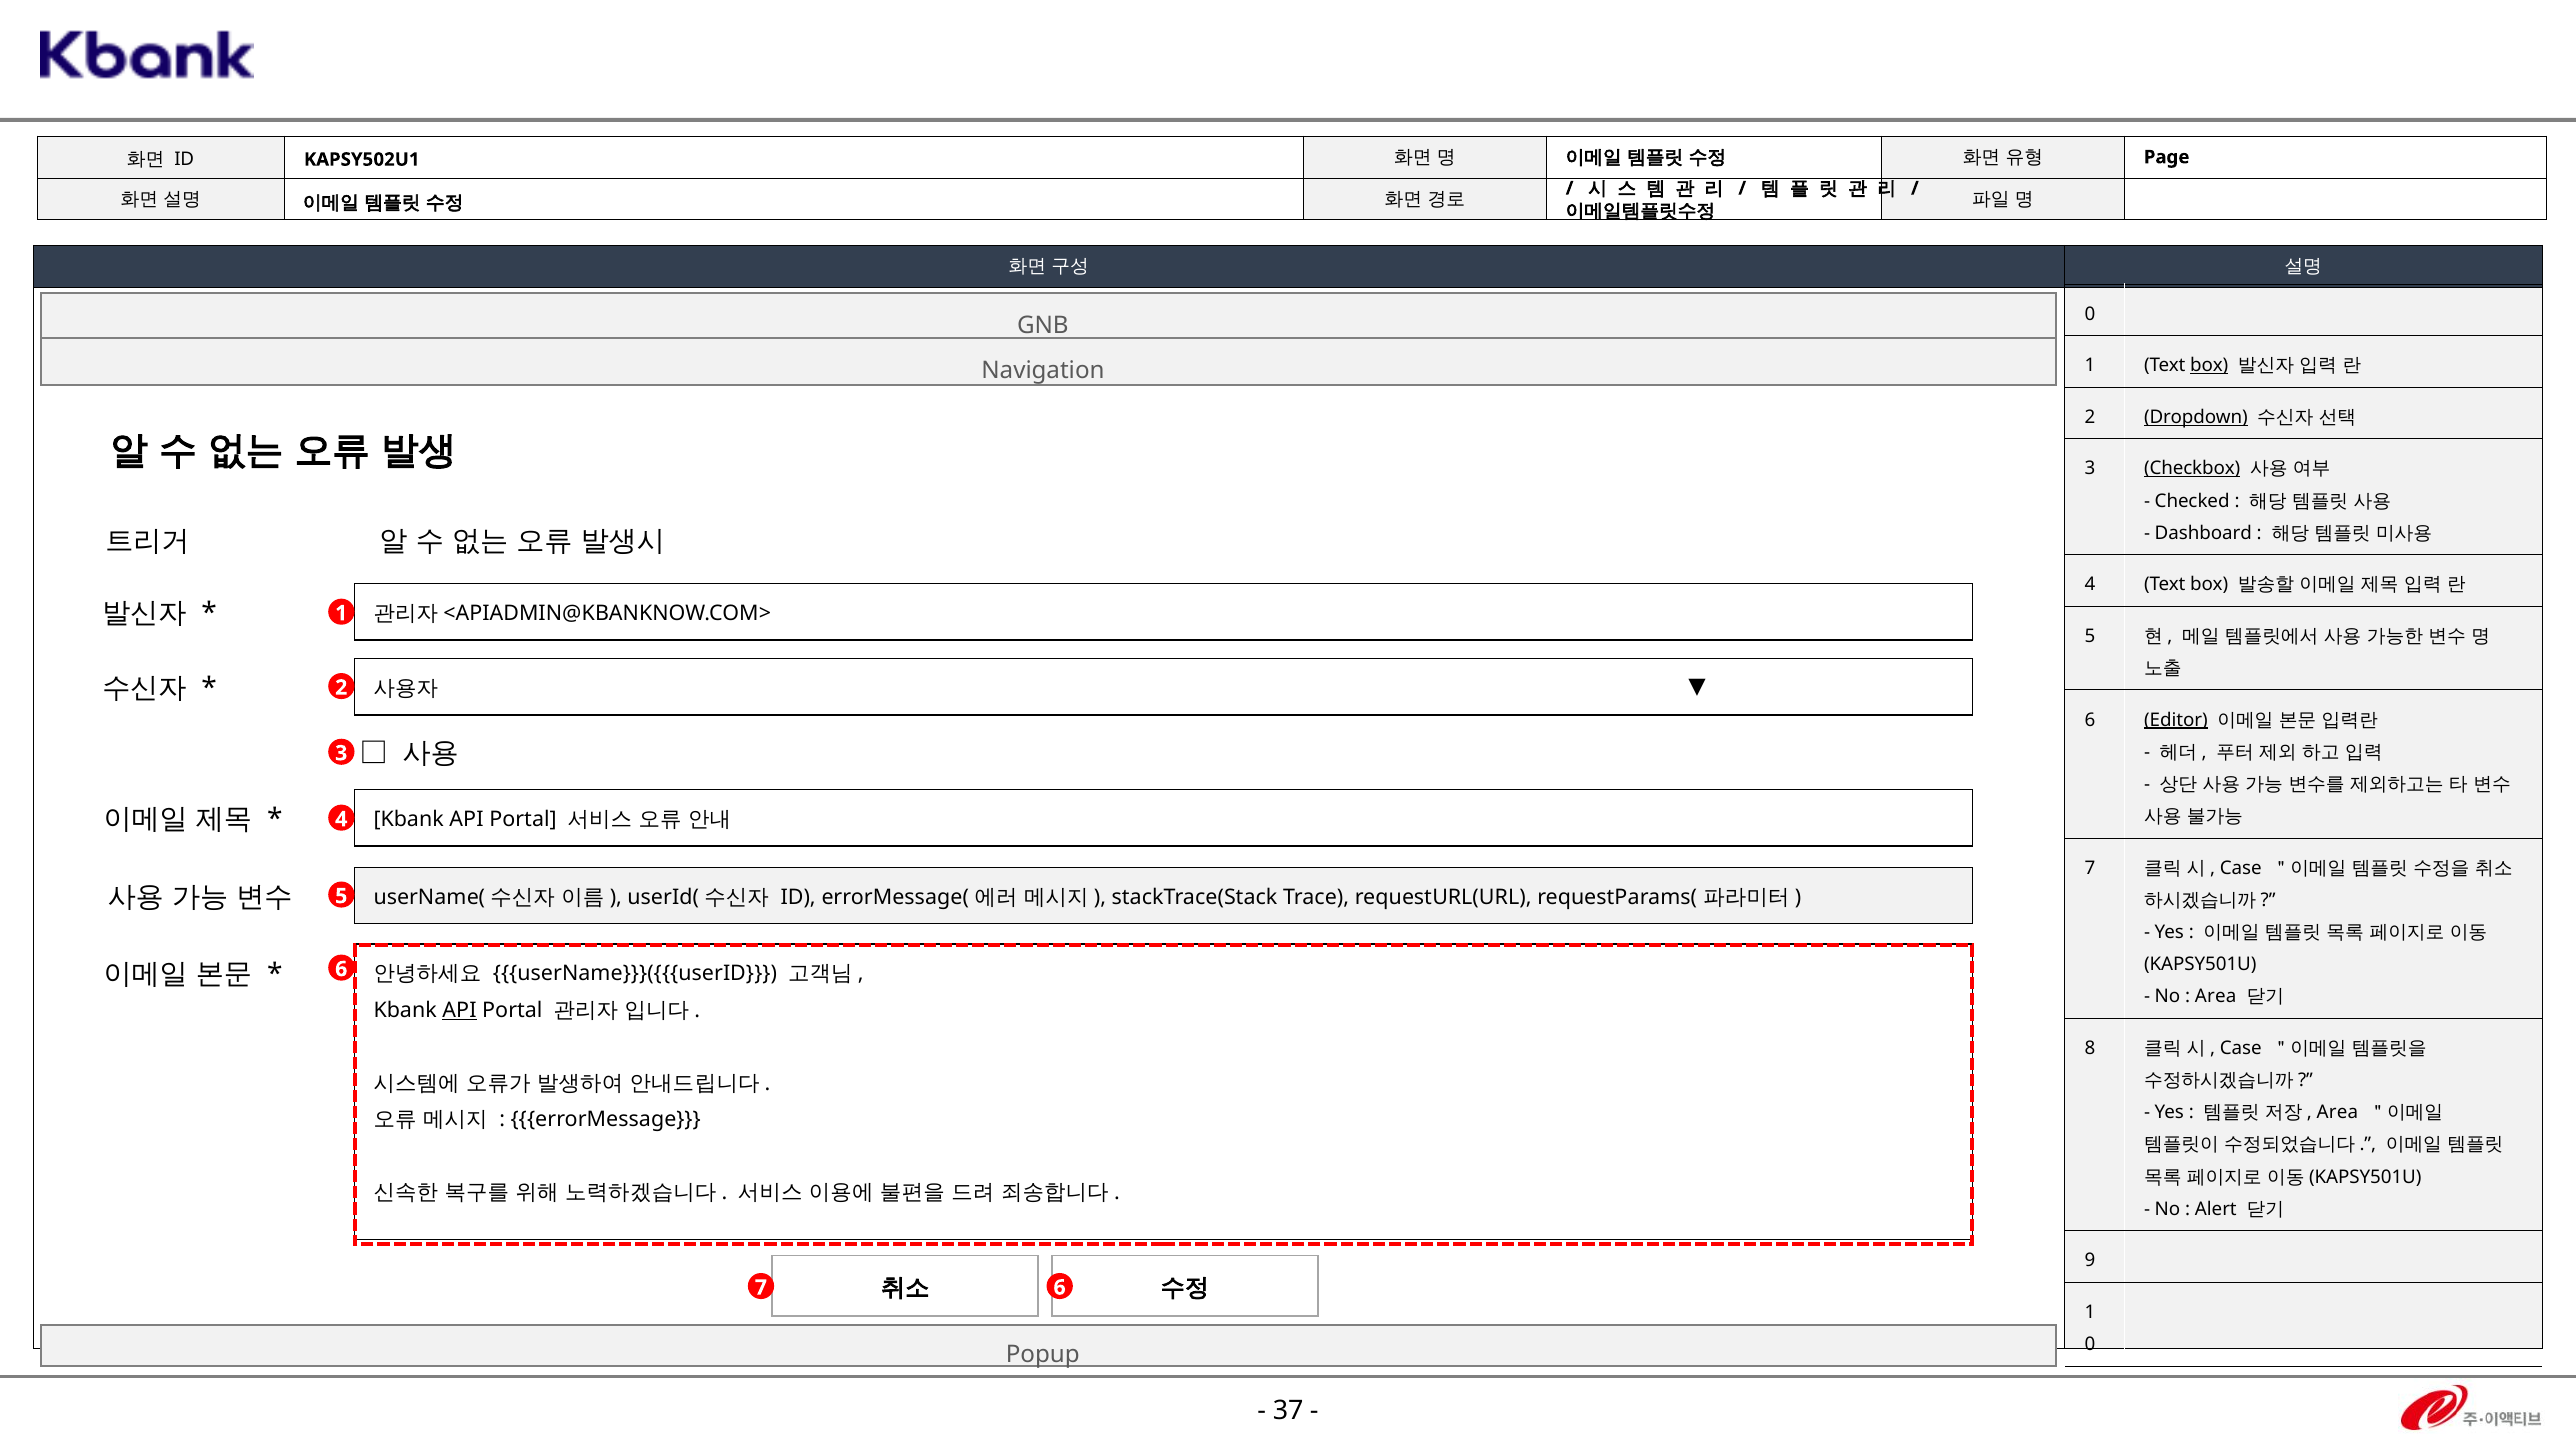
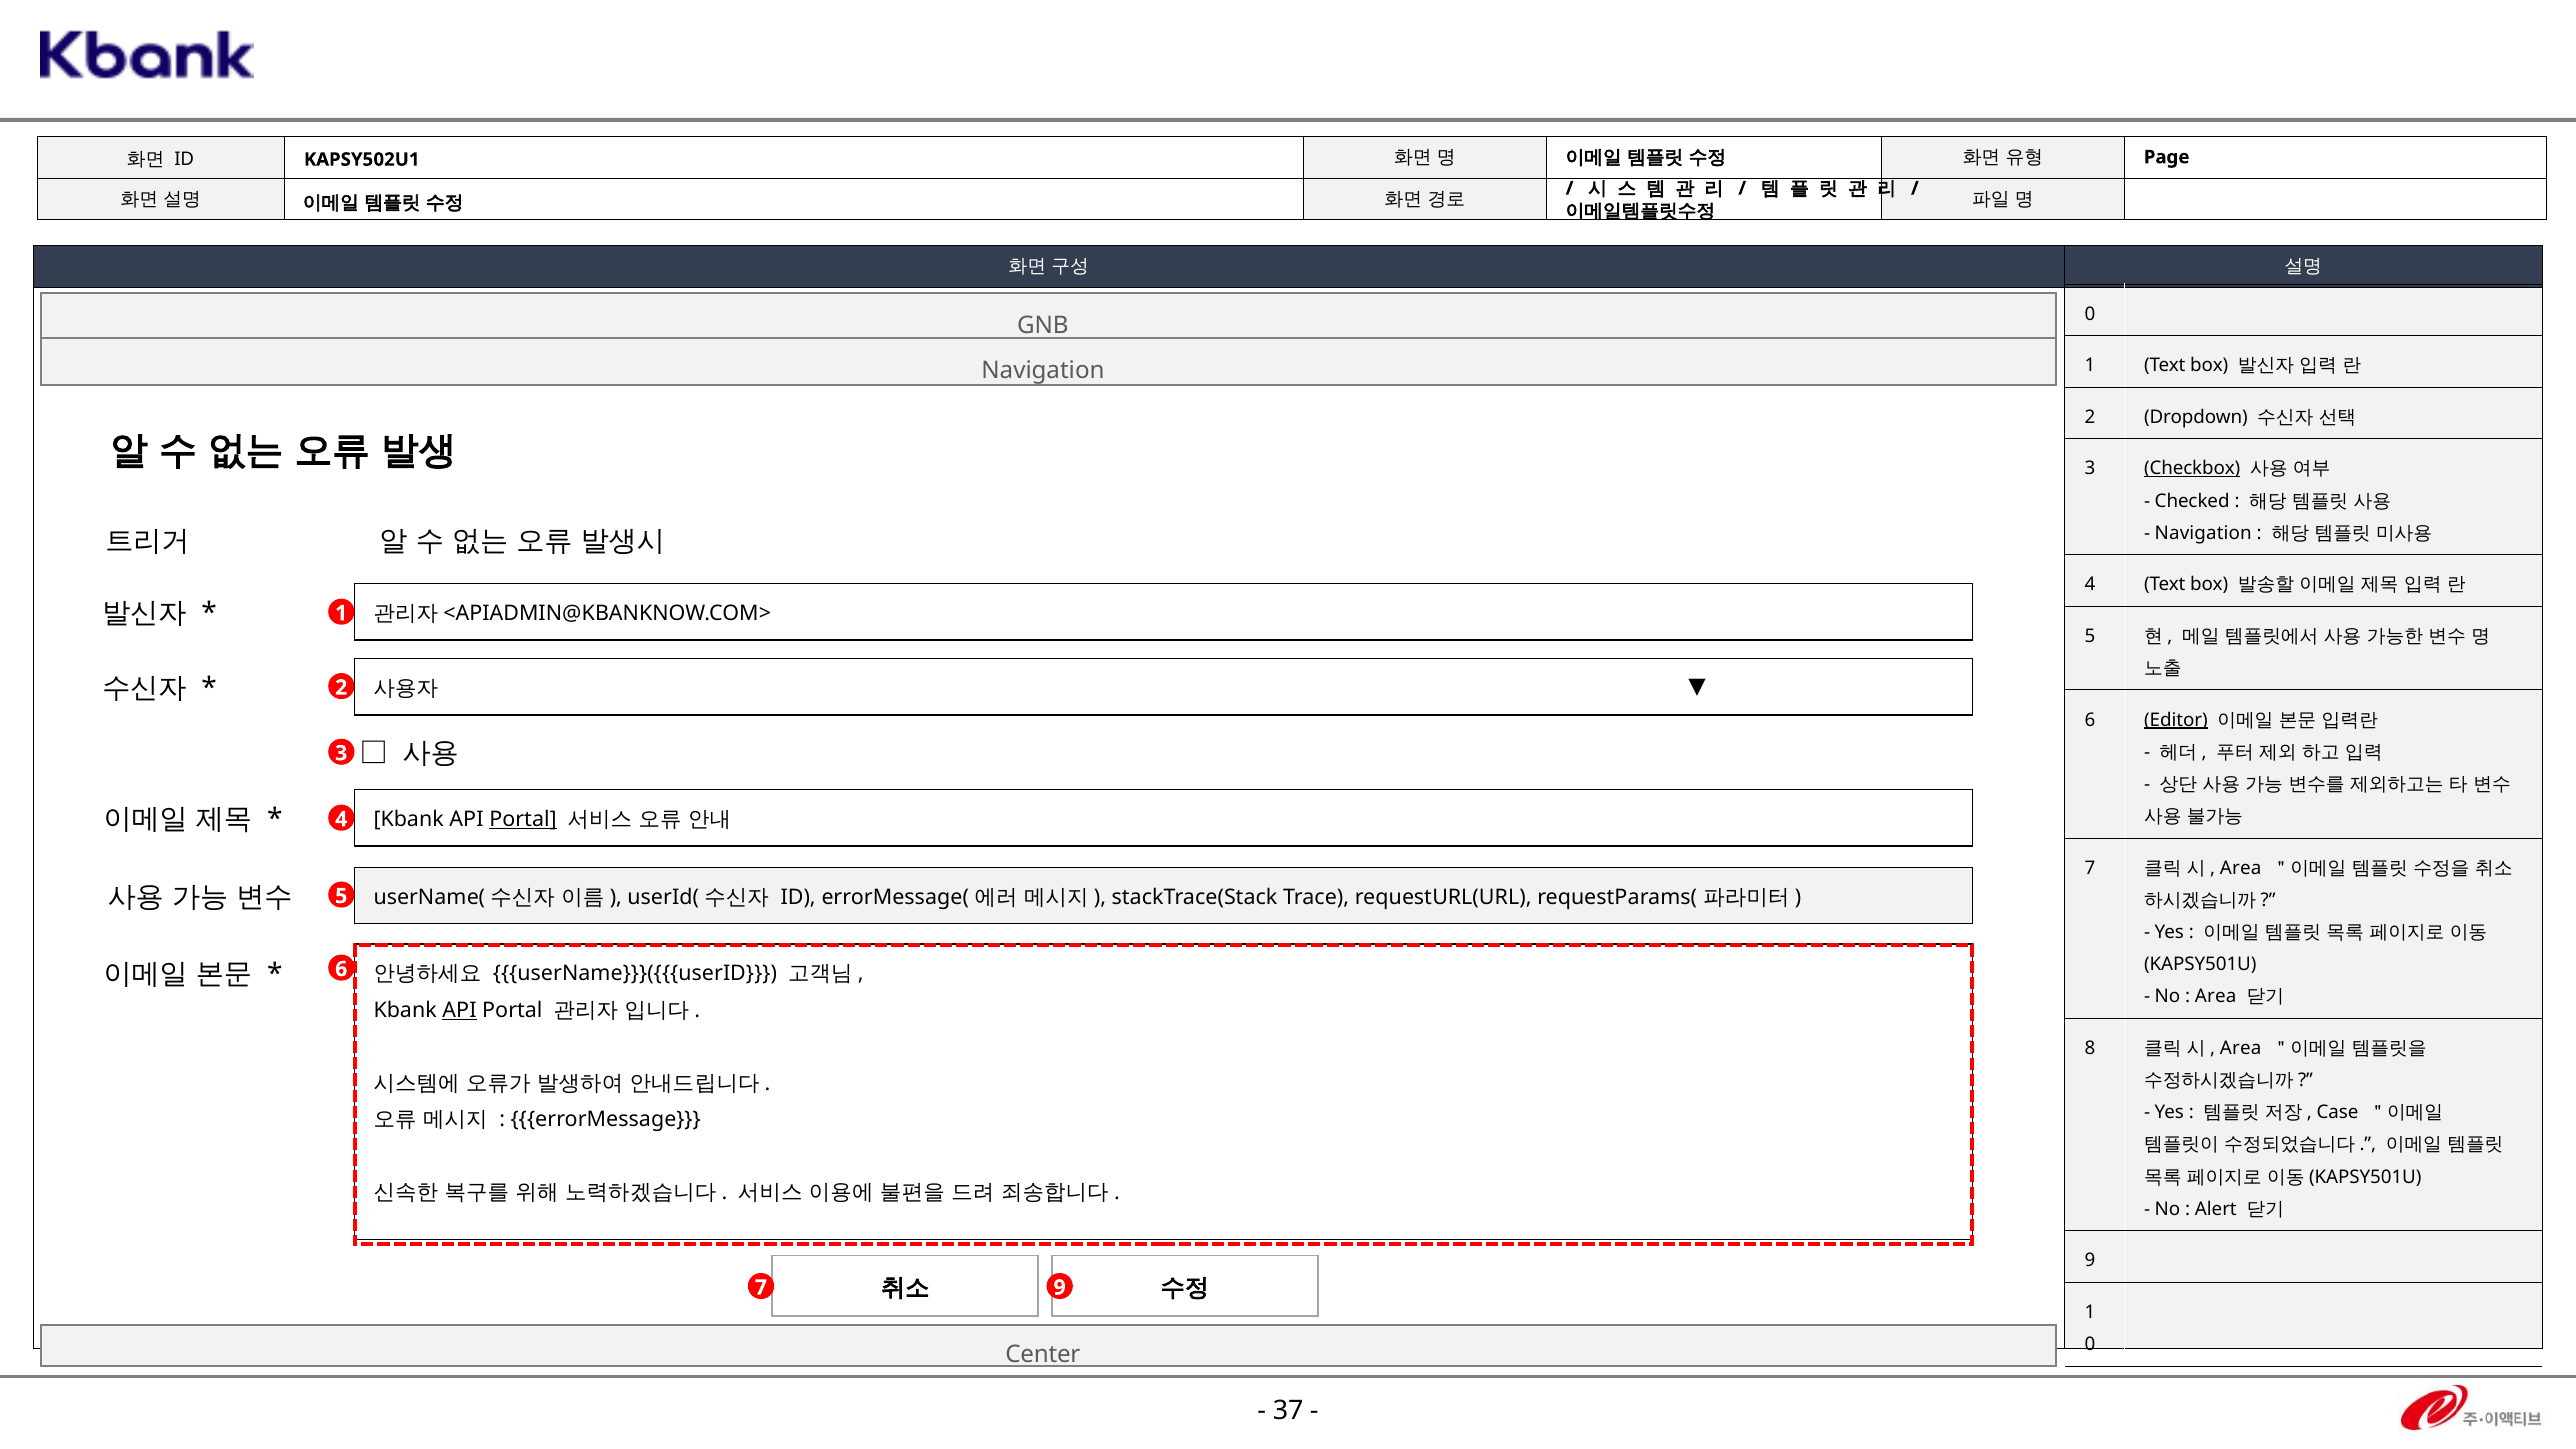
box underline: present -> none (2209, 366)
Dropdown underline: present -> none (2196, 417)
Dashboard: Dashboard -> Navigation (2203, 533)
Portal underline: none -> present (523, 819)
Case: Case -> Area (2241, 868)
Case: Case -> Area (2241, 1048)
Area: Area -> Case (2338, 1113)
7 6: 6 -> 9 (1060, 1288)
Popup: Popup -> Center (1043, 1355)
